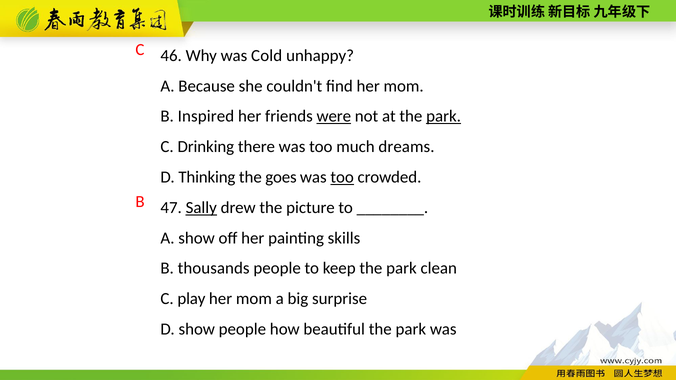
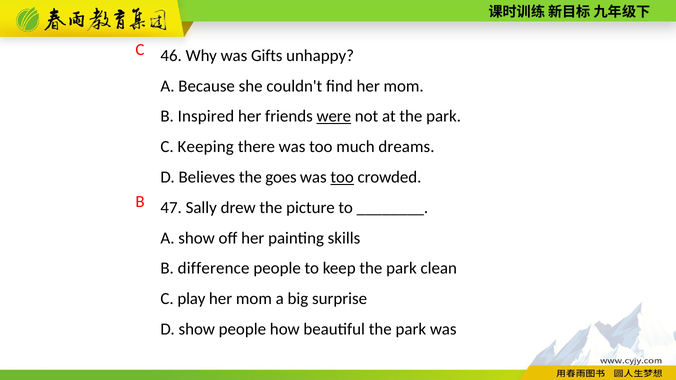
Cold: Cold -> Gifts (267, 56)
park underline: present -> none (444, 116)
Drinking: Drinking -> Keeping (206, 147)
Thinking: Thinking -> Believes (207, 177)
Sally underline: present -> none (201, 208)
thousands: thousands -> difference (214, 269)
